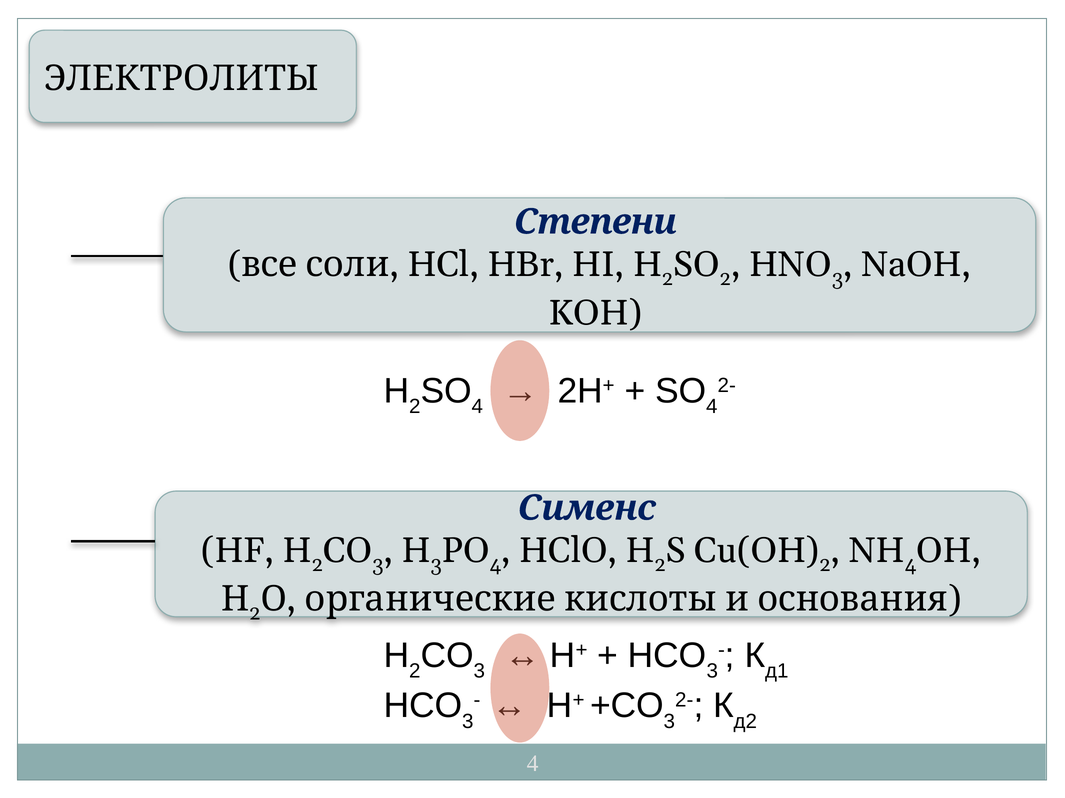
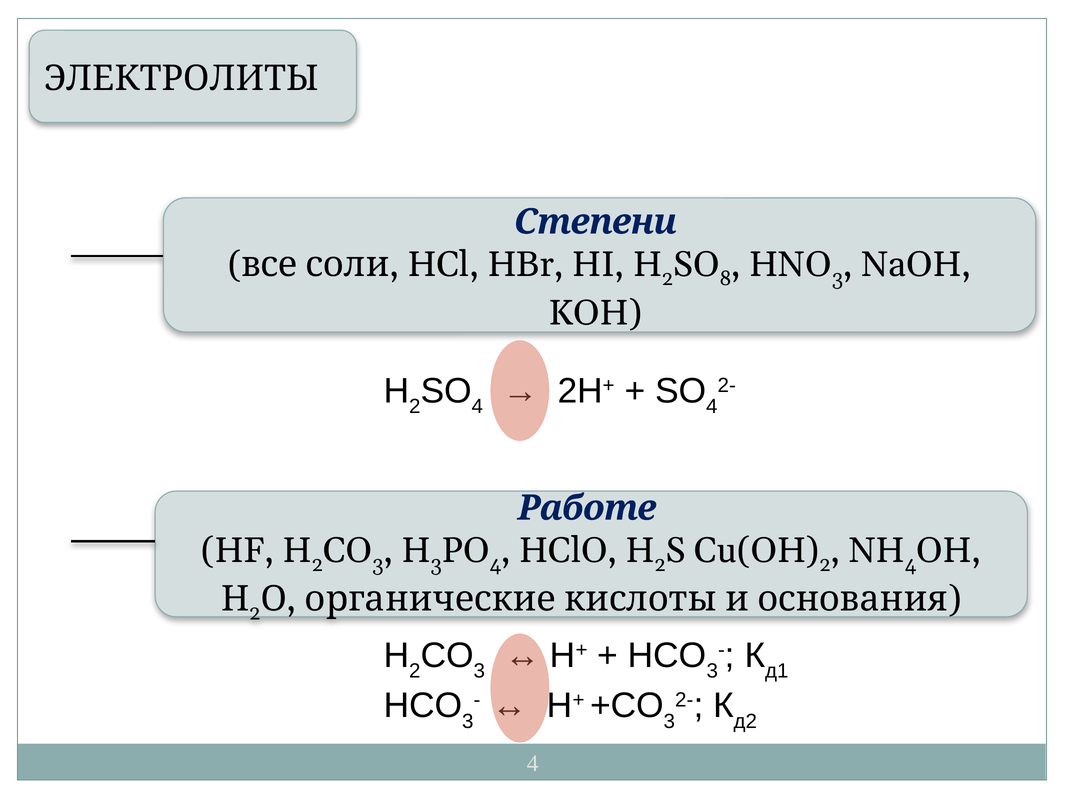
2: 2 -> 8 (725, 278)
Сименс: Сименс -> Работе (587, 508)
